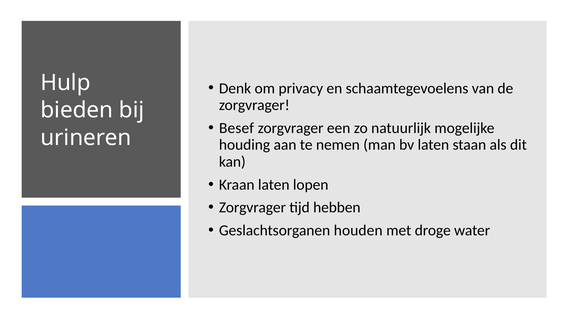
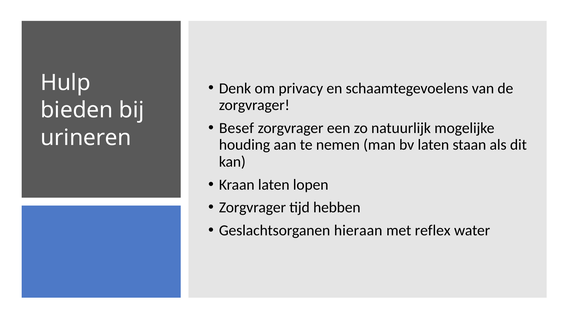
houden: houden -> hieraan (358, 231)
droge: droge -> reflex (433, 231)
